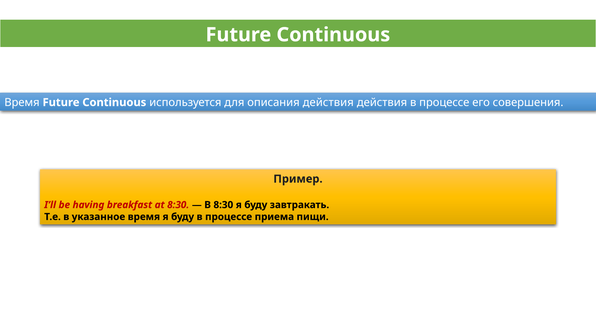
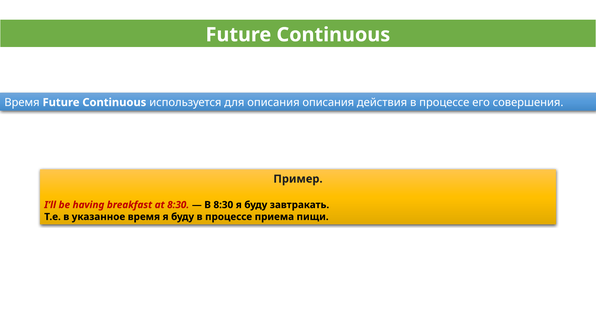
описания действия: действия -> описания (328, 102)
